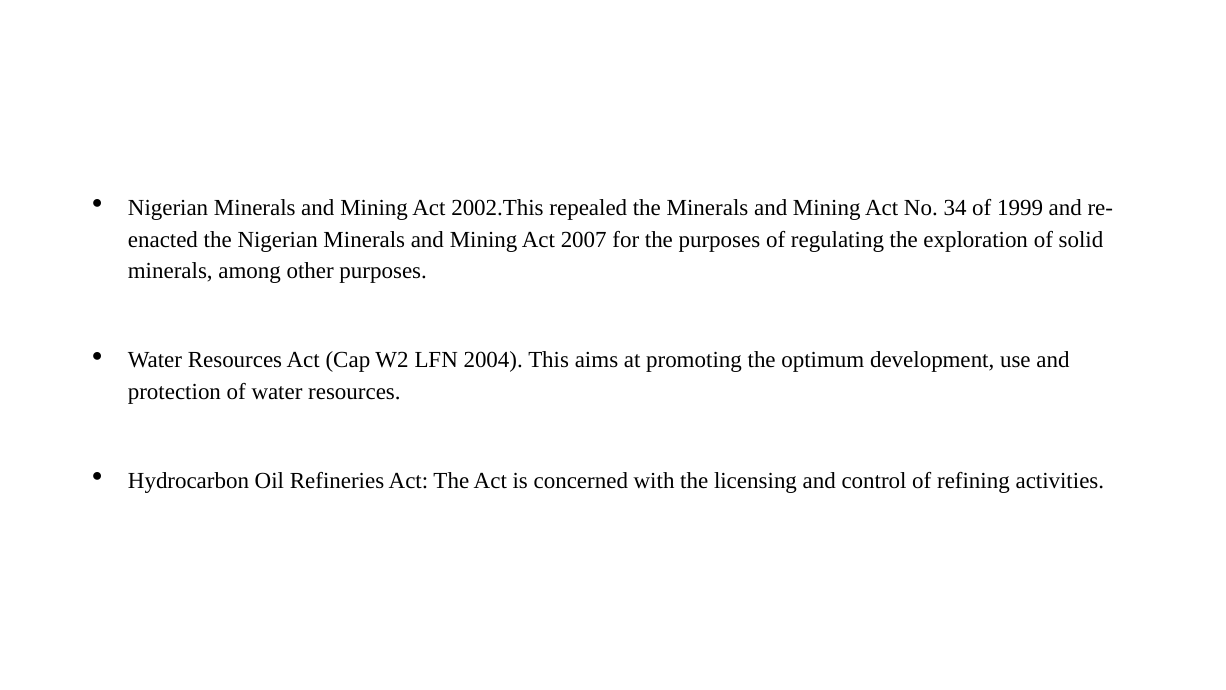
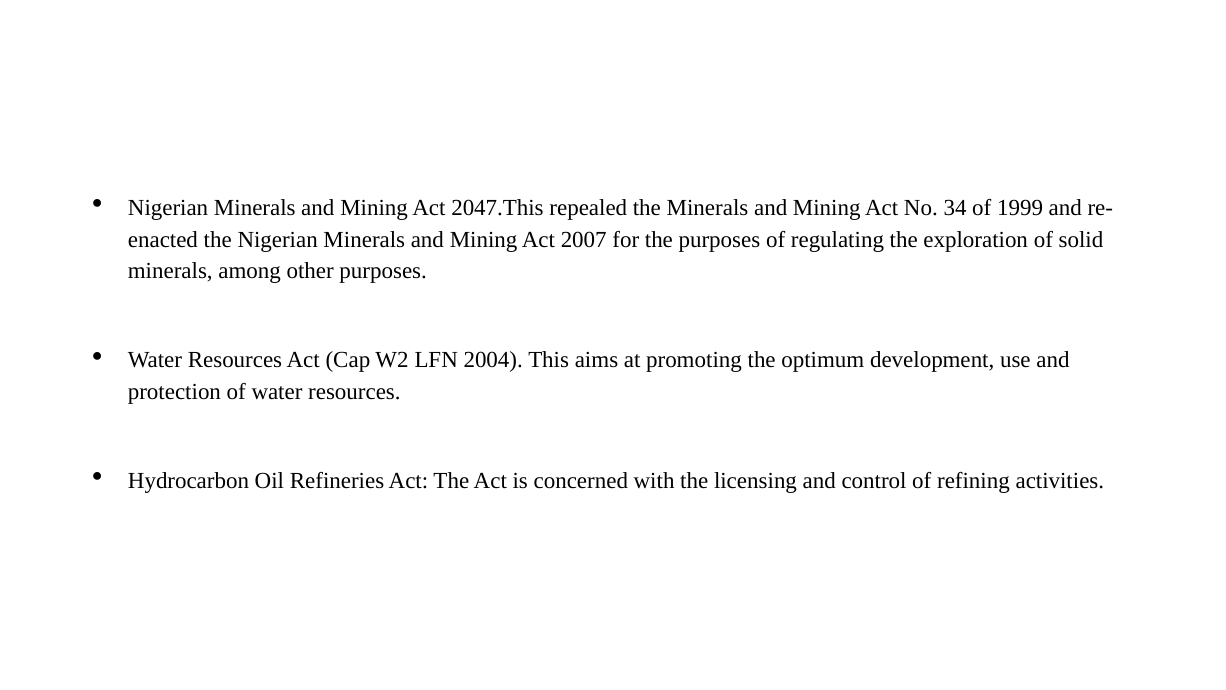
2002.This: 2002.This -> 2047.This (497, 208)
